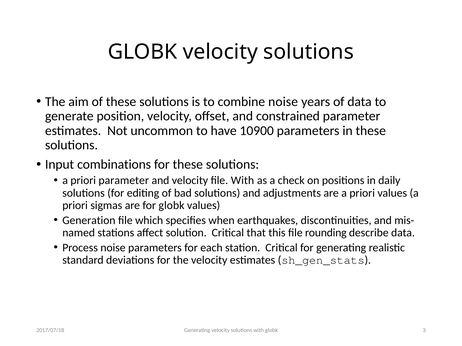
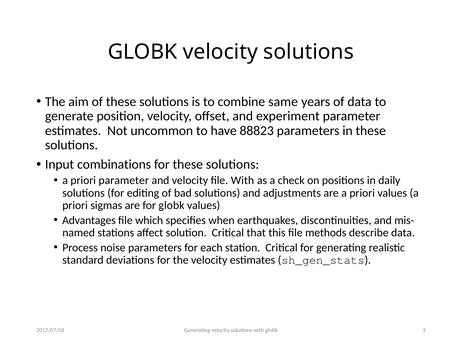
combine noise: noise -> same (283, 102)
constrained: constrained -> experiment (288, 116)
10900: 10900 -> 88823 (257, 131)
Generation: Generation -> Advantages (89, 221)
rounding: rounding -> methods (326, 233)
